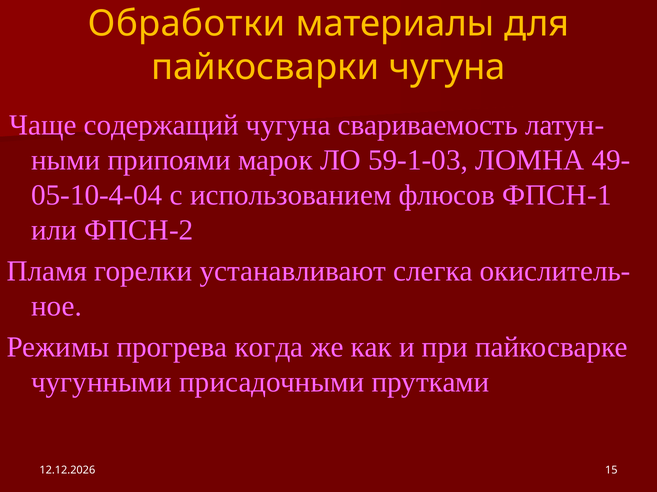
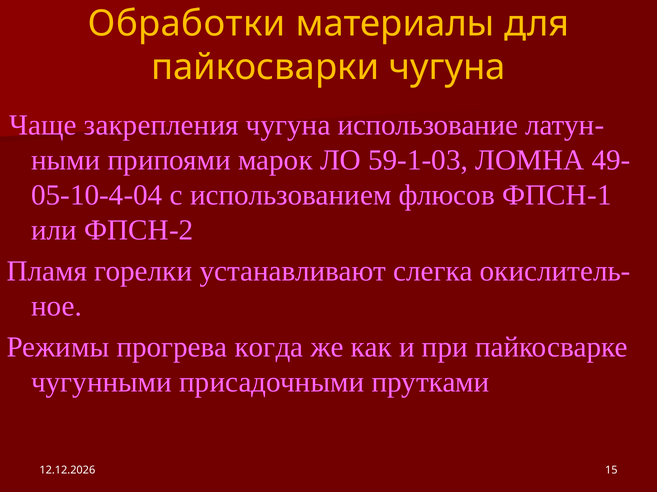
содержащий: содержащий -> закрепления (161, 126)
свариваемость: свариваемость -> использование (428, 126)
